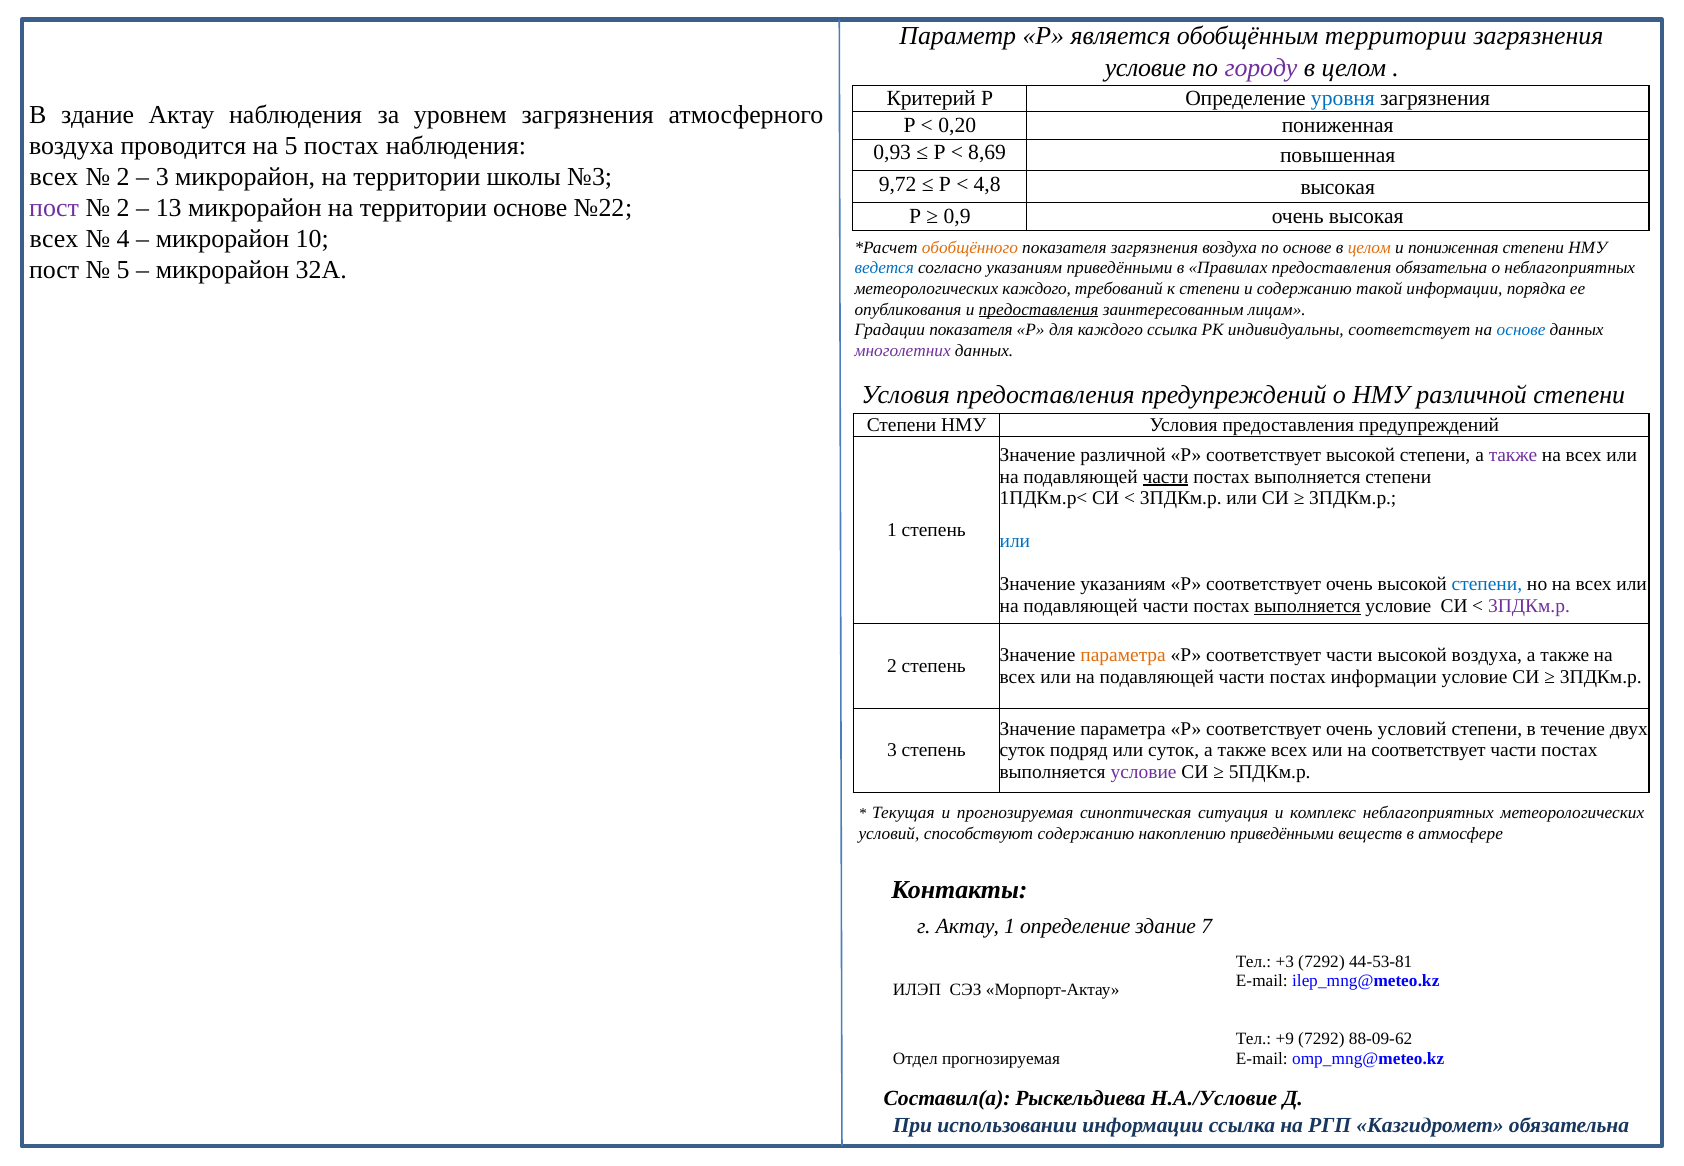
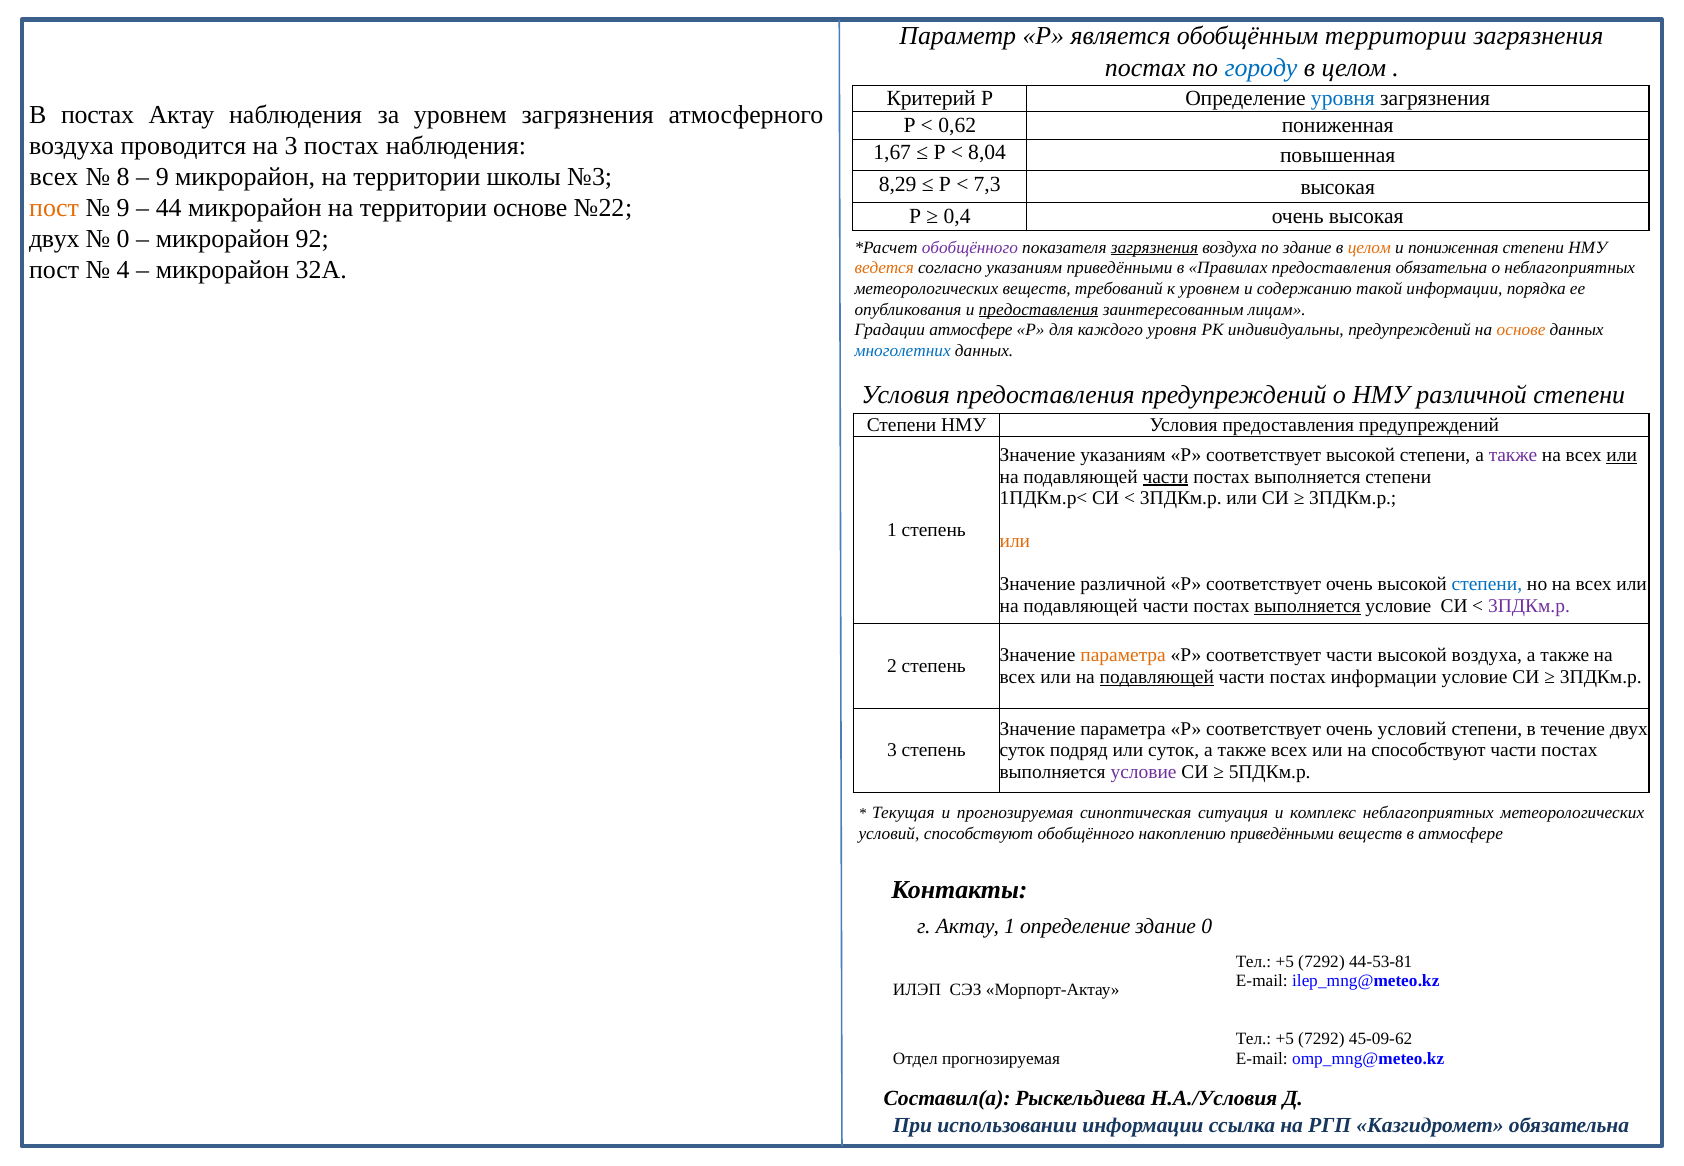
условие: условие -> постах (1145, 68)
городу colour: purple -> blue (1261, 68)
В здание: здание -> постах (98, 115)
0,20: 0,20 -> 0,62 (957, 125)
на 5: 5 -> 3 (291, 146)
0,93: 0,93 -> 1,67 (892, 153)
8,69: 8,69 -> 8,04 (987, 153)
2: 2 -> 8 (123, 177)
3: 3 -> 9 (162, 177)
9,72: 9,72 -> 8,29 (898, 185)
4,8: 4,8 -> 7,3 (987, 185)
пост colour: purple -> orange (54, 208)
2: 2 -> 9 (123, 208)
13: 13 -> 44 (169, 208)
0,9: 0,9 -> 0,4 (957, 216)
всех: всех -> двух (54, 239)
4: 4 -> 0 (123, 239)
10: 10 -> 92 (312, 239)
обобщённого colour: orange -> purple (970, 247)
загрязнения underline: none -> present (1154, 247)
по основе: основе -> здание (1307, 247)
5: 5 -> 4 (123, 270)
ведется colour: blue -> orange (884, 268)
метеорологических каждого: каждого -> веществ (1037, 289)
к степени: степени -> уровнем (1210, 289)
Градации показателя: показателя -> атмосфере (971, 330)
каждого ссылка: ссылка -> уровня (1172, 330)
индивидуальны соответствует: соответствует -> предупреждений (1409, 330)
основе colour: blue -> orange (1521, 330)
многолетних colour: purple -> blue (903, 351)
Значение различной: различной -> указаниям (1123, 455)
или underline: none -> present (1622, 455)
или colour: blue -> orange (1015, 541)
Значение указаниям: указаниям -> различной (1123, 584)
подавляющей underline: none -> present (1157, 677)
на соответствует: соответствует -> способствуют (1429, 750)
способствуют содержанию: содержанию -> обобщённого (1086, 834)
здание 7: 7 -> 0 (1207, 926)
+3: +3 -> +5 (1285, 961)
+9: +9 -> +5 (1285, 1039)
88-09-62: 88-09-62 -> 45-09-62 (1381, 1039)
Н.А./Условие: Н.А./Условие -> Н.А./Условия (1214, 1098)
